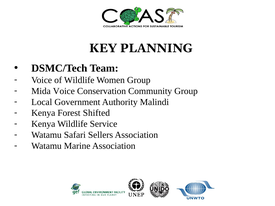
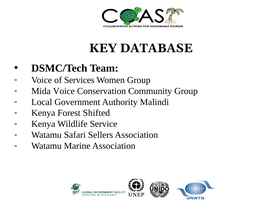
PLANNING: PLANNING -> DATABASE (156, 48)
of Wildlife: Wildlife -> Services (79, 80)
